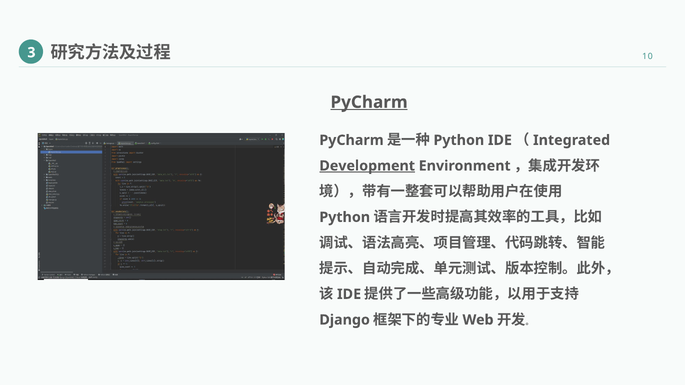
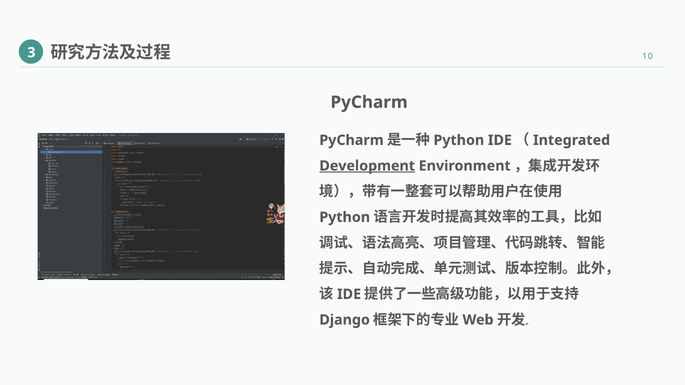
PyCharm underline: present -> none (369, 102)
